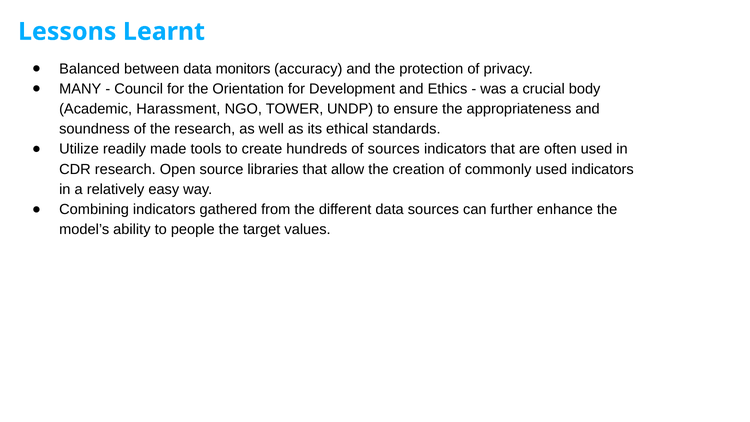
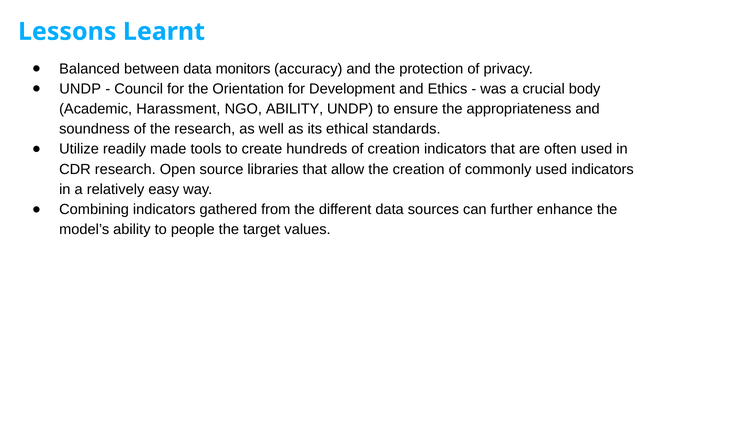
MANY: MANY -> UNDP (80, 89)
NGO TOWER: TOWER -> ABILITY (295, 109)
of sources: sources -> creation (394, 149)
